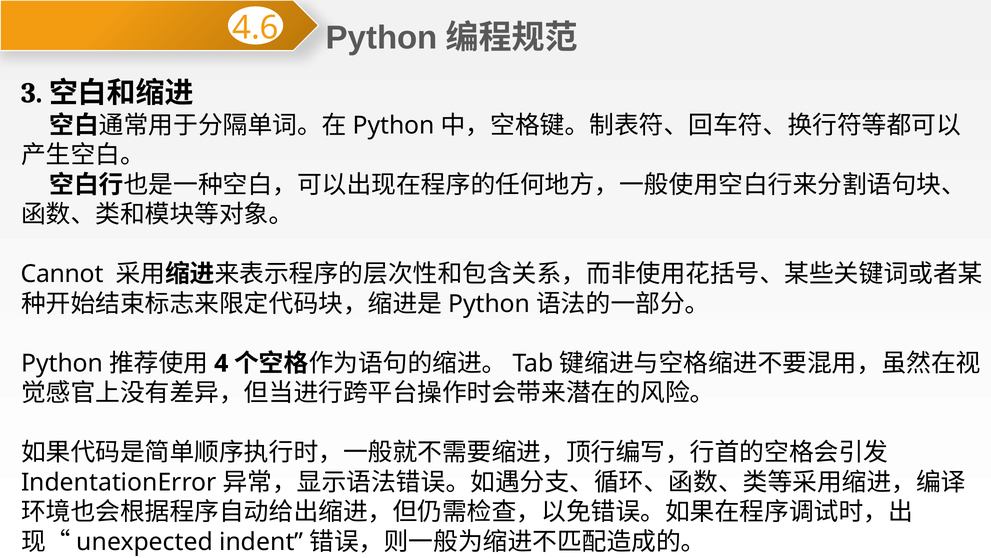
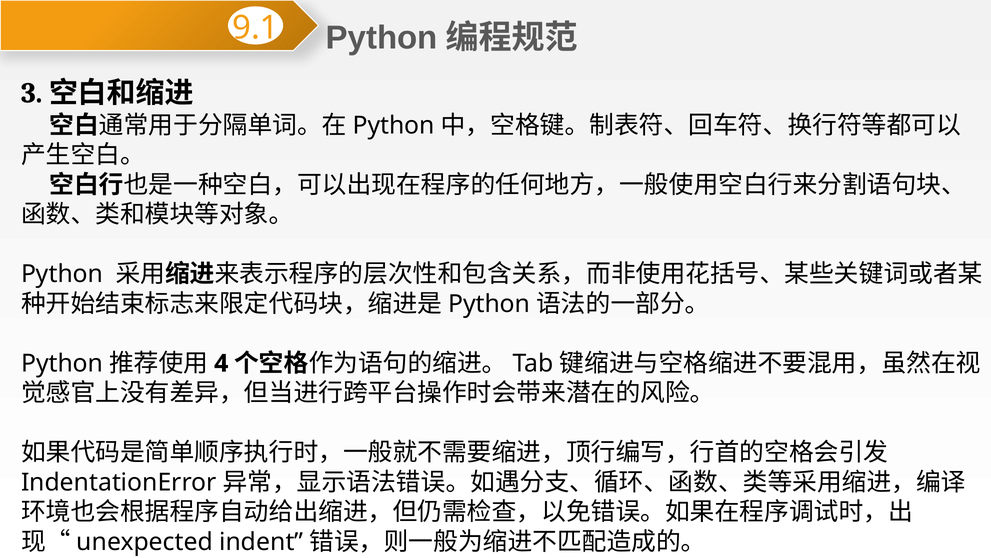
4.6: 4.6 -> 9.1 (255, 28)
Cannot: Cannot -> Python (62, 274)
